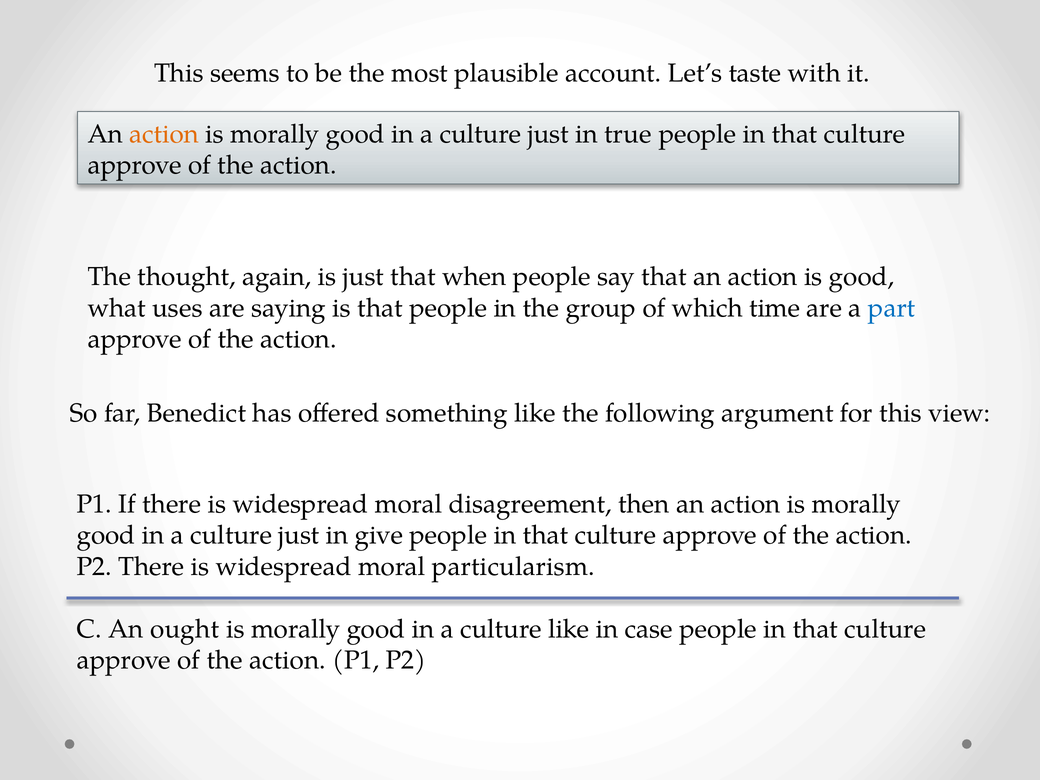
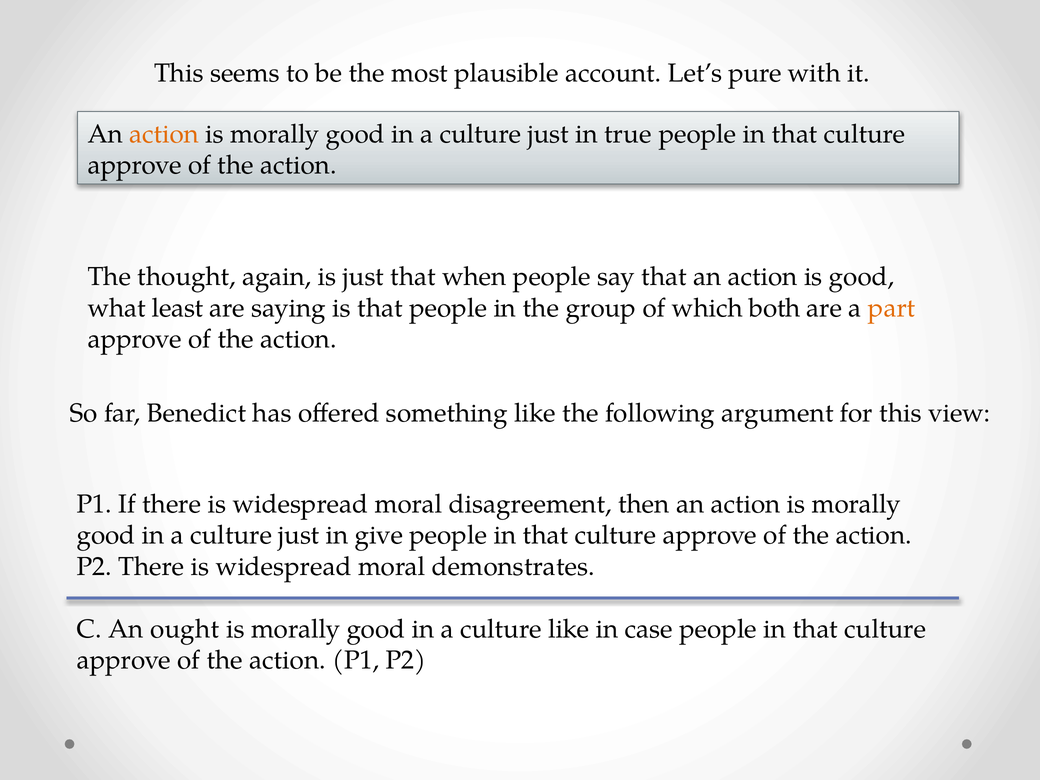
taste: taste -> pure (755, 73)
uses: uses -> least (178, 308)
time: time -> both (775, 308)
part colour: blue -> orange (892, 308)
particularism: particularism -> demonstrates (513, 567)
